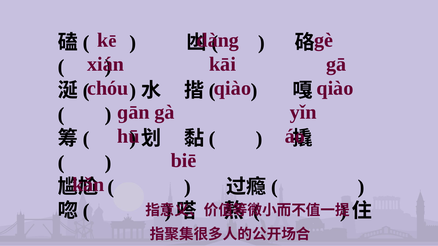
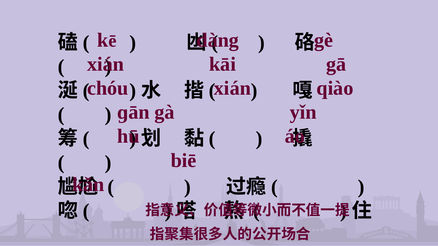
chóu qiào: qiào -> xián (232, 88)
